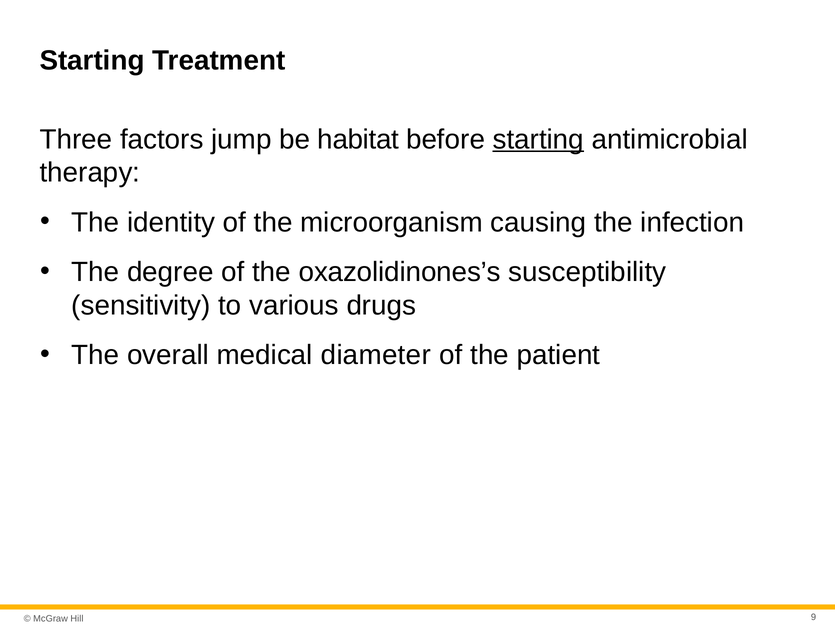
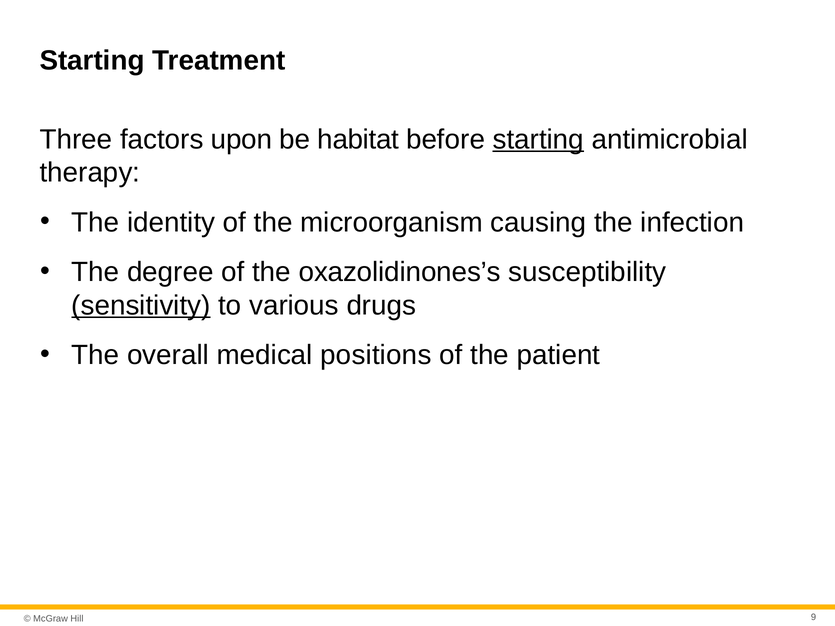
jump: jump -> upon (241, 139)
sensitivity underline: none -> present (141, 305)
diameter: diameter -> positions (376, 355)
